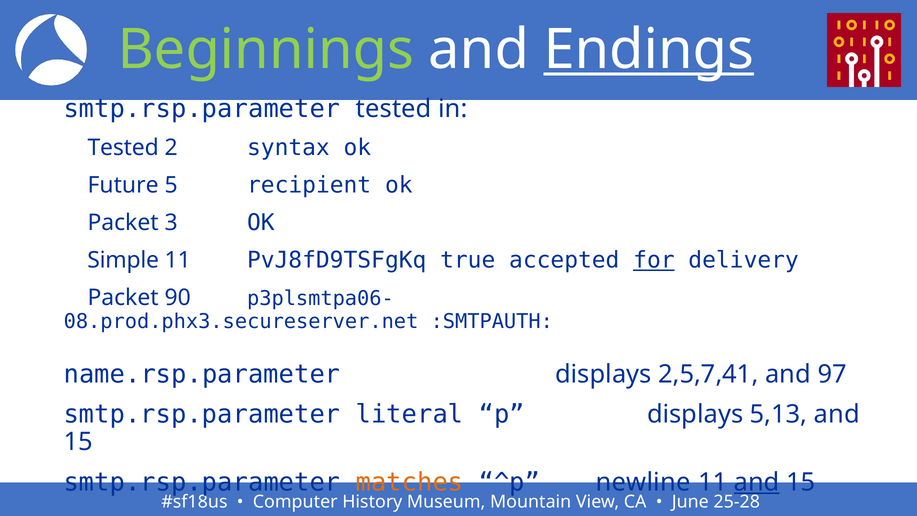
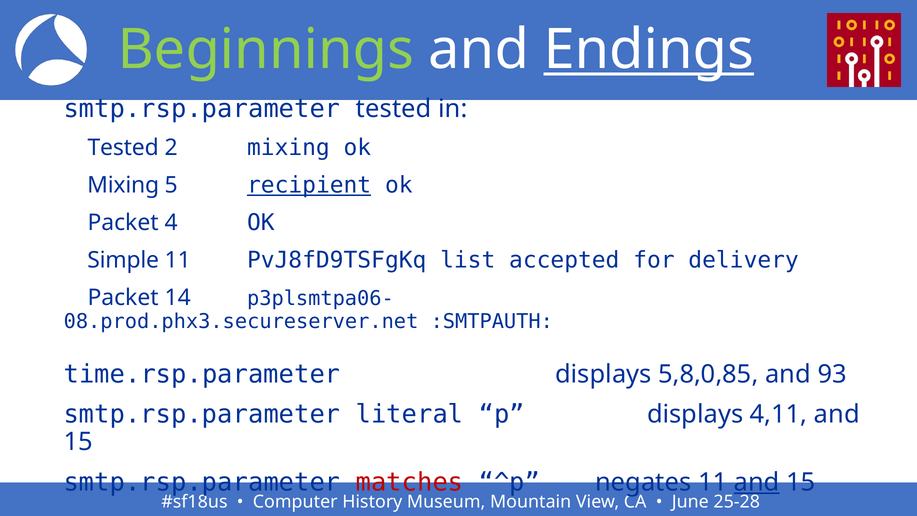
2 syntax: syntax -> mixing (288, 148)
Future: Future -> Mixing (123, 185)
recipient underline: none -> present (309, 185)
3: 3 -> 4 (171, 223)
true: true -> list (468, 260)
for underline: present -> none (654, 260)
90: 90 -> 14 (178, 298)
name.rsp.parameter: name.rsp.parameter -> time.rsp.parameter (202, 374)
2,5,7,41: 2,5,7,41 -> 5,8,0,85 (708, 374)
97: 97 -> 93 (832, 374)
5,13: 5,13 -> 4,11 (779, 414)
matches colour: orange -> red (409, 482)
newline: newline -> negates (643, 482)
